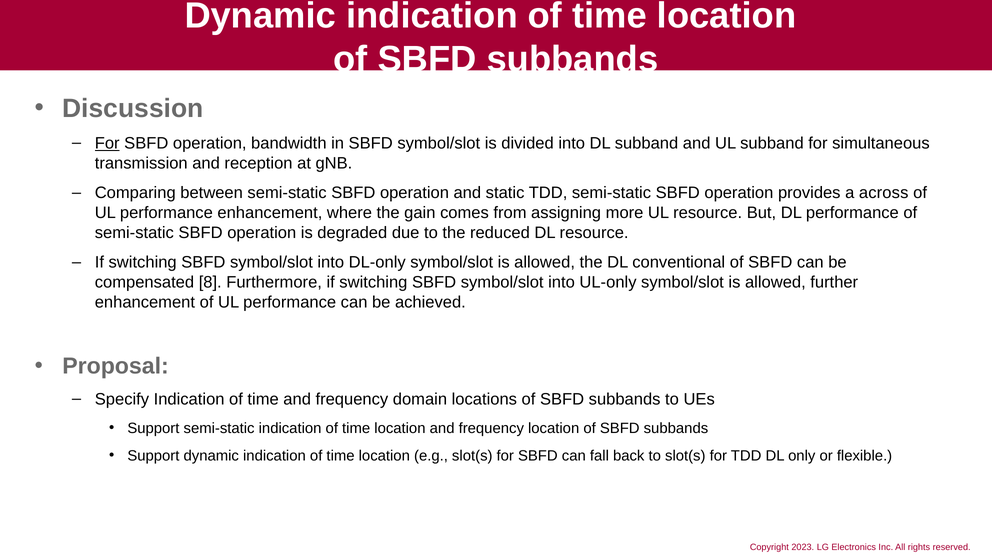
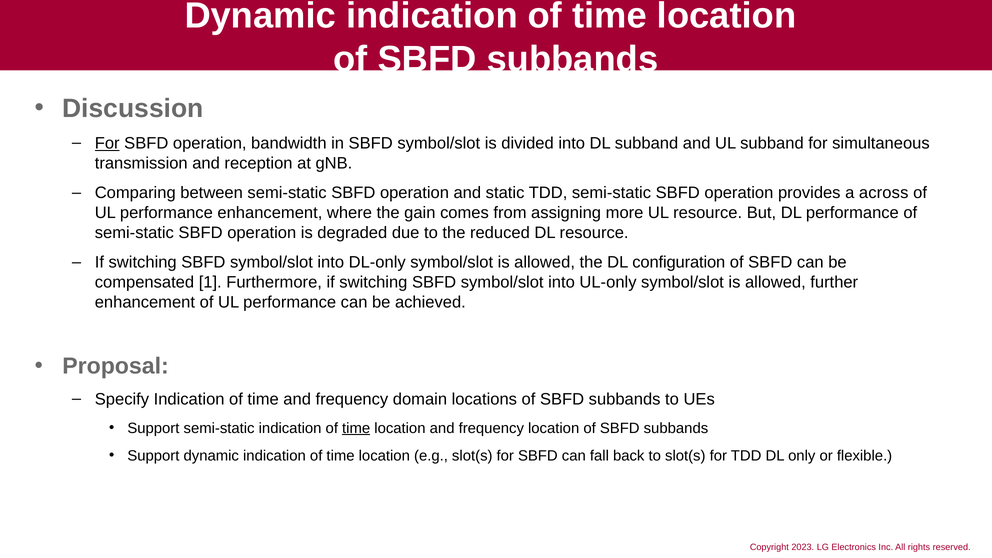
conventional: conventional -> configuration (679, 263)
8: 8 -> 1 (210, 282)
time underline: none -> present (356, 428)
